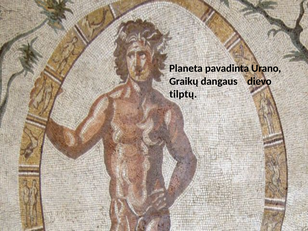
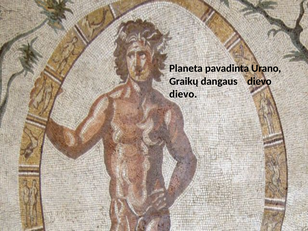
tilptų: tilptų -> dievo (183, 94)
